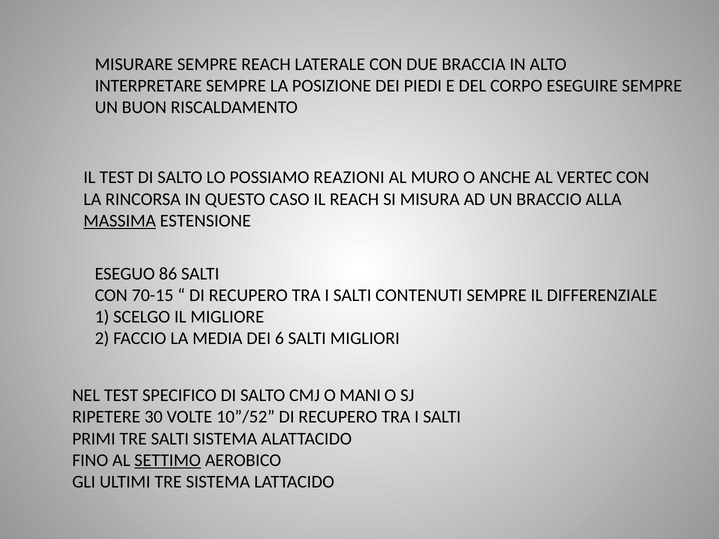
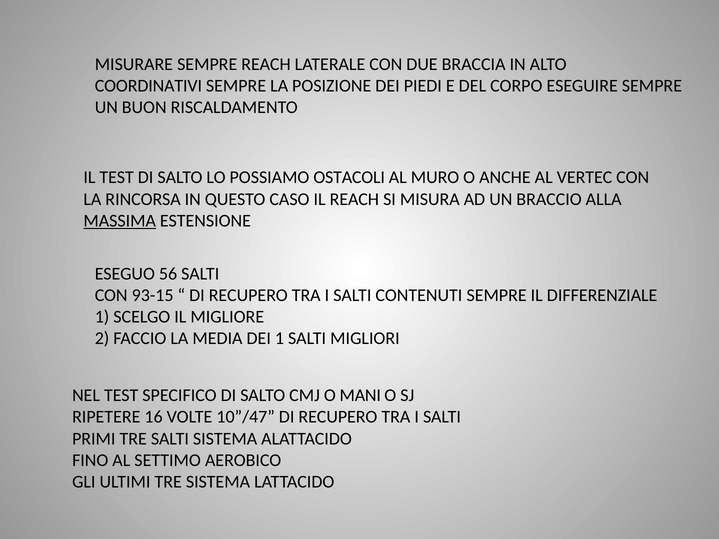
INTERPRETARE: INTERPRETARE -> COORDINATIVI (148, 86)
REAZIONI: REAZIONI -> OSTACOLI (349, 178)
86: 86 -> 56 (168, 274)
70-15: 70-15 -> 93-15 (153, 295)
DEI 6: 6 -> 1 (279, 339)
30: 30 -> 16 (154, 417)
10”/52: 10”/52 -> 10”/47 (246, 417)
SETTIMO underline: present -> none (168, 460)
